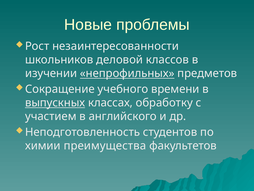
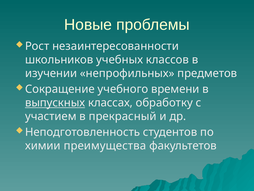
деловой: деловой -> учебных (120, 60)
непрофильных underline: present -> none (127, 73)
английского: английского -> прекрасный (123, 116)
